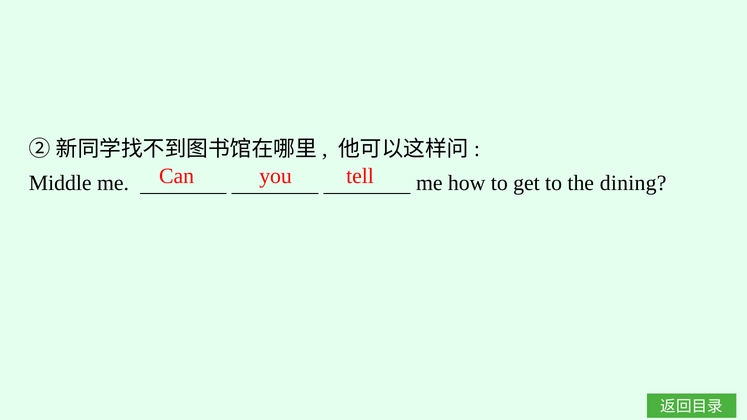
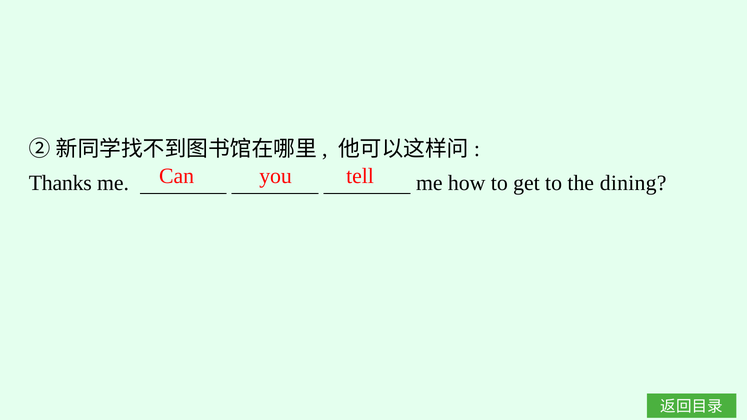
Middle: Middle -> Thanks (60, 183)
